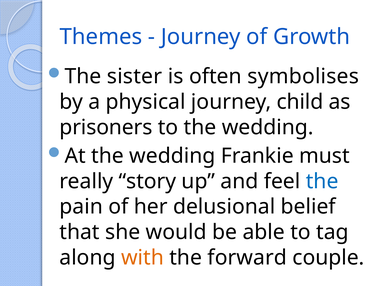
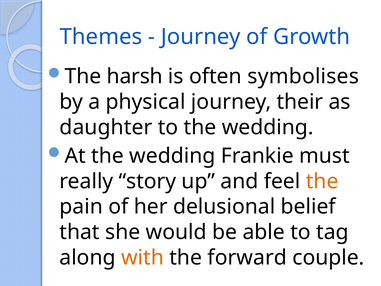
sister: sister -> harsh (135, 76)
child: child -> their (300, 102)
prisoners: prisoners -> daughter (106, 127)
the colour: blue -> orange (322, 181)
